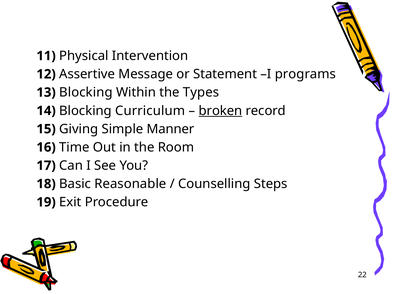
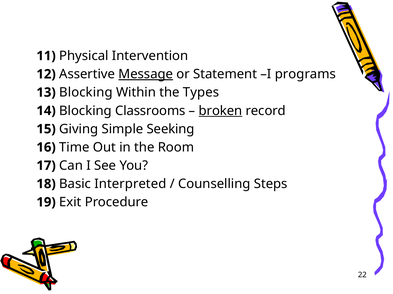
Message underline: none -> present (146, 74)
Curriculum: Curriculum -> Classrooms (150, 111)
Manner: Manner -> Seeking (171, 129)
Reasonable: Reasonable -> Interpreted (130, 184)
